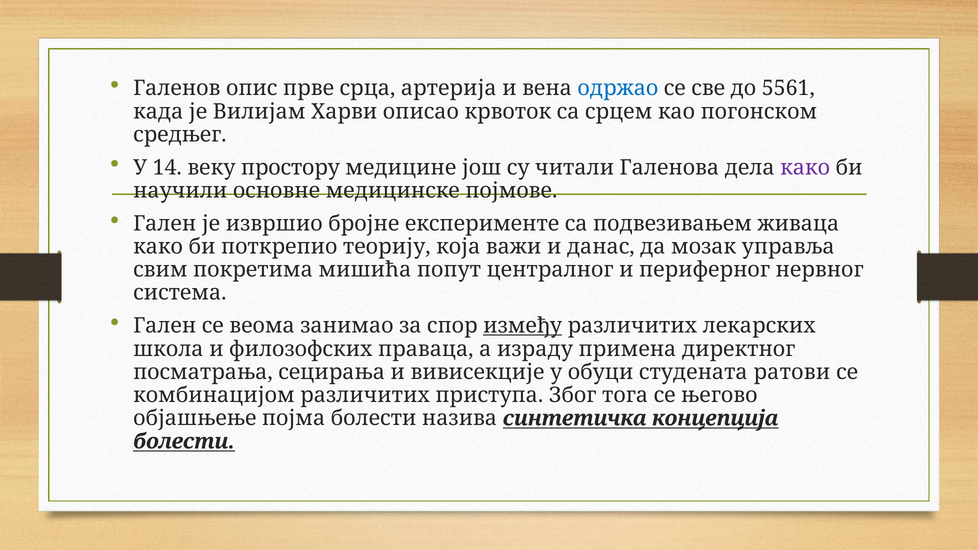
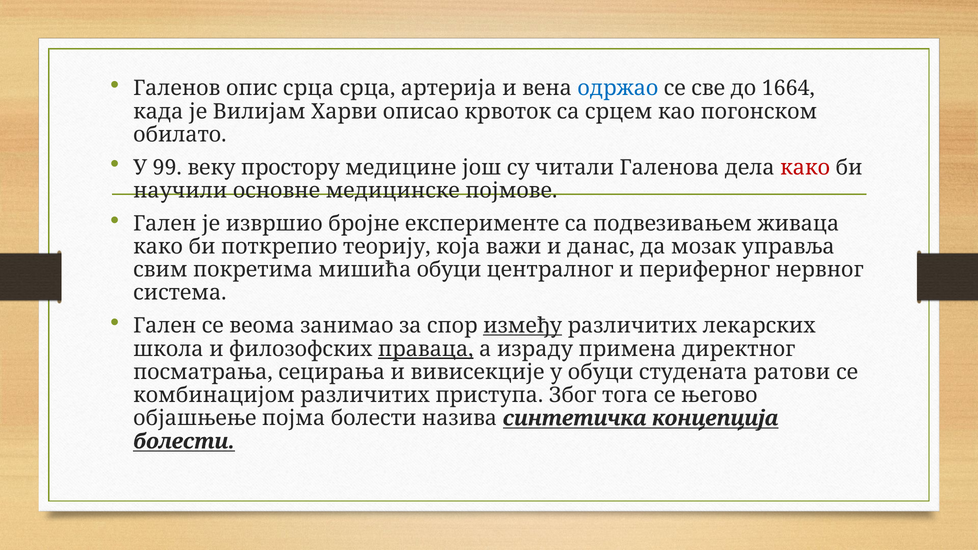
опис прве: прве -> срца (308, 88)
5561: 5561 -> 1664 (788, 88)
средњег: средњег -> обилато (180, 135)
14: 14 -> 99 (167, 168)
како colour: purple -> red (805, 168)
мишића попут: попут -> обуци (449, 270)
праваца underline: none -> present (426, 349)
